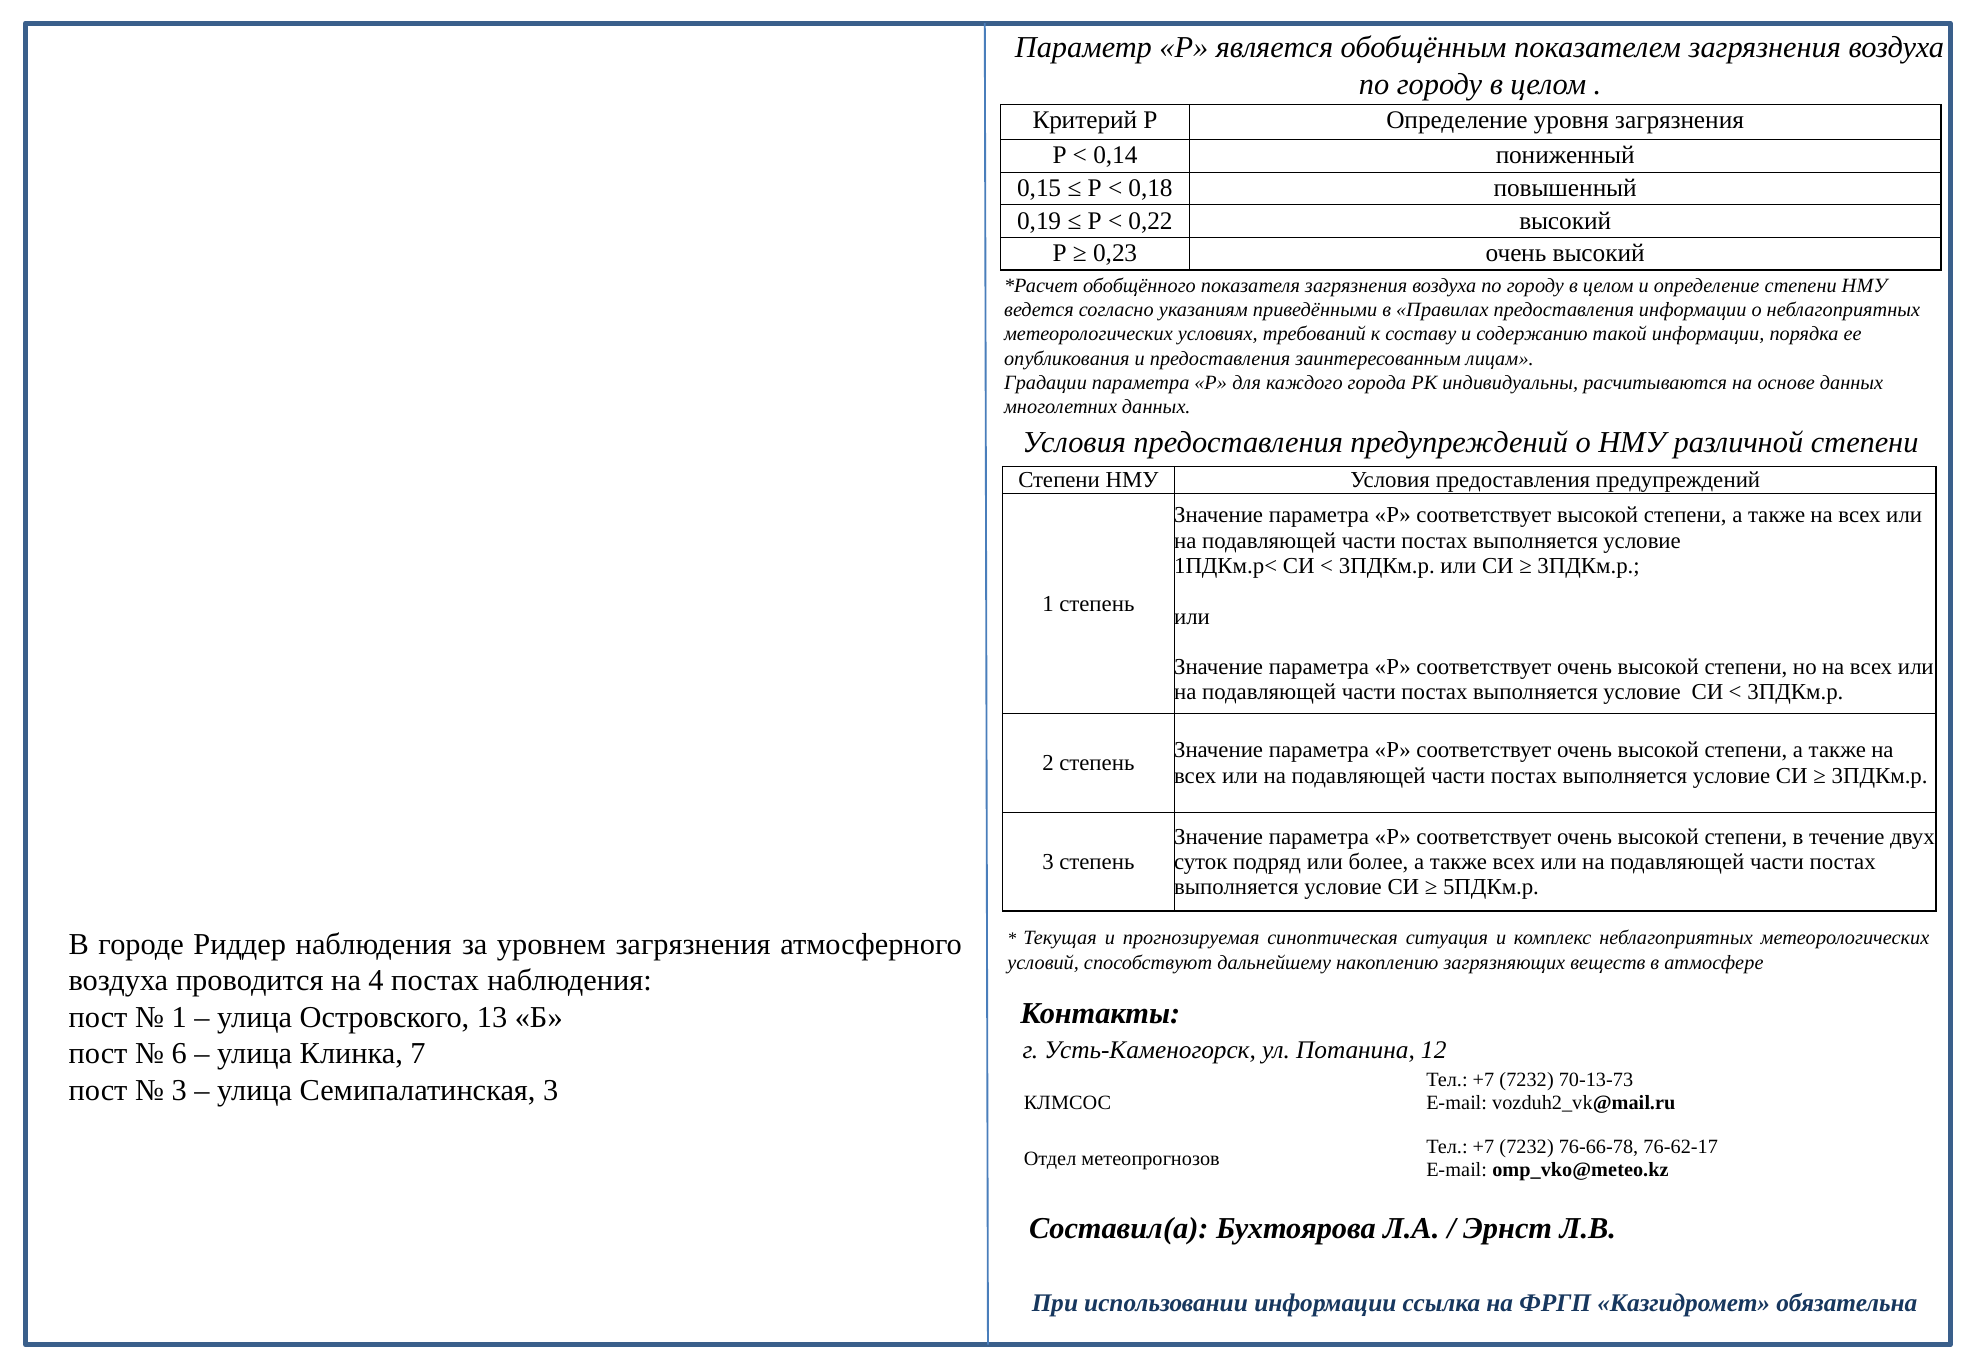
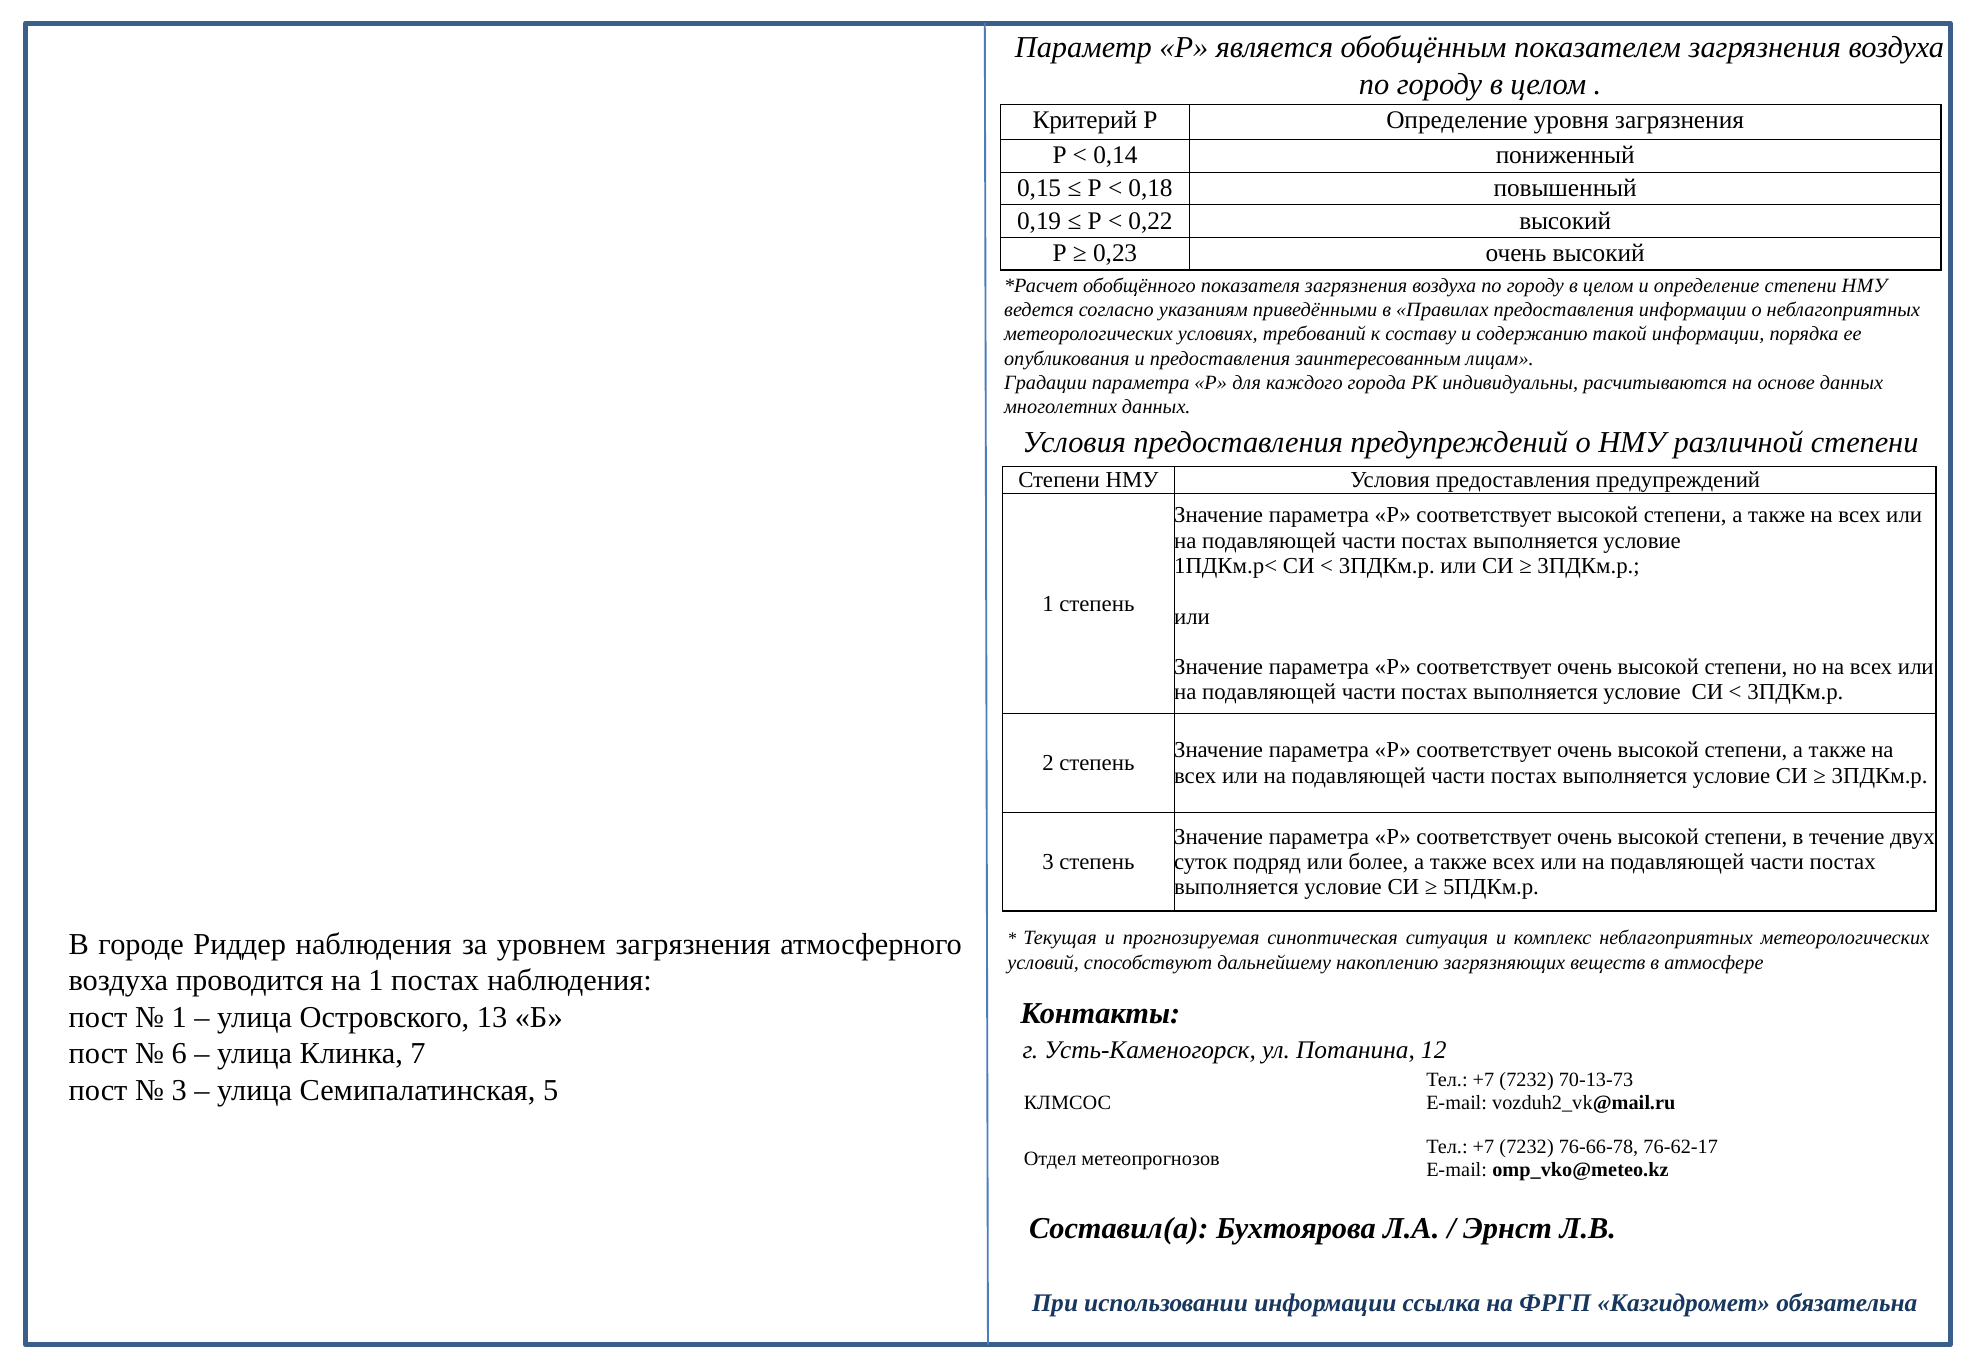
на 4: 4 -> 1 (376, 981)
Семипалатинская 3: 3 -> 5 (551, 1090)
